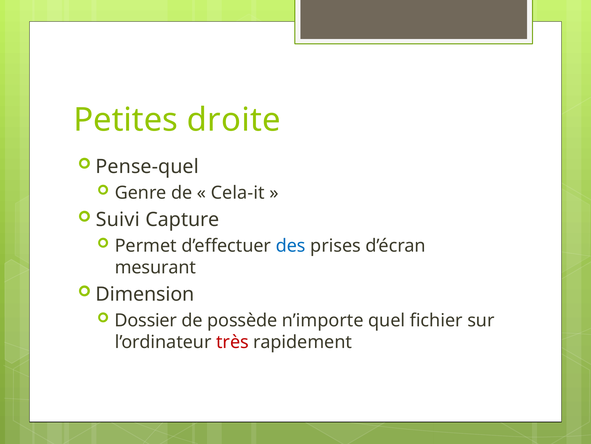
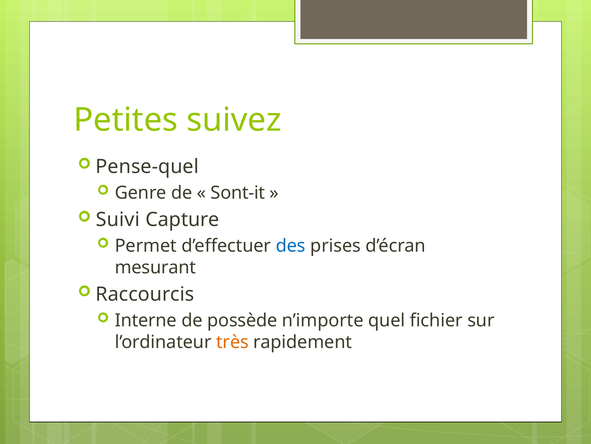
droite: droite -> suivez (234, 120)
Cela-it: Cela-it -> Sont-it (238, 192)
Dimension: Dimension -> Raccourcis (145, 294)
Dossier: Dossier -> Interne (146, 320)
très colour: red -> orange (232, 341)
